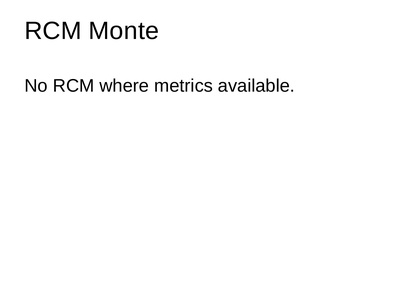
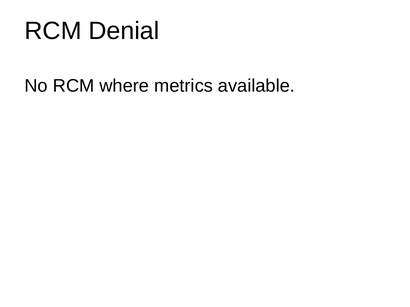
Monte: Monte -> Denial (124, 31)
